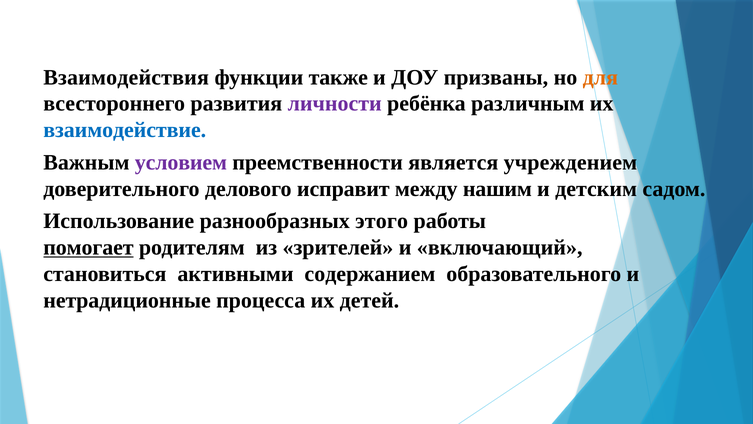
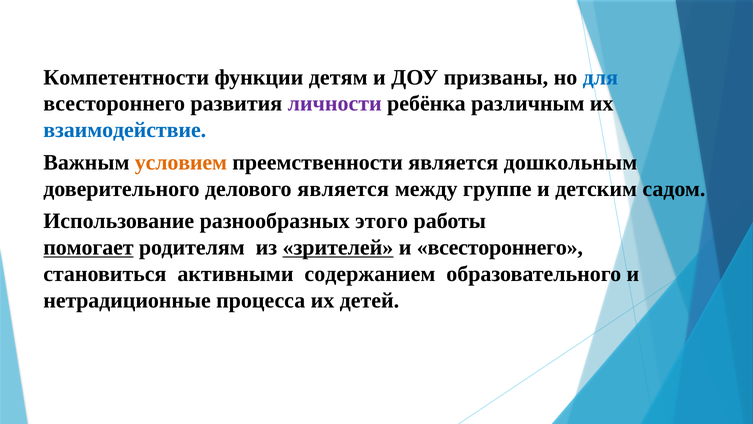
Взаимодействия: Взаимодействия -> Компетентности (126, 77)
также: также -> детям (338, 77)
для colour: orange -> blue (600, 77)
условием colour: purple -> orange (181, 162)
учреждением: учреждением -> дошкольным (570, 162)
делового исправит: исправит -> является (343, 189)
нашим: нашим -> группе (497, 189)
зрителей underline: none -> present (338, 247)
и включающий: включающий -> всестороннего (500, 247)
